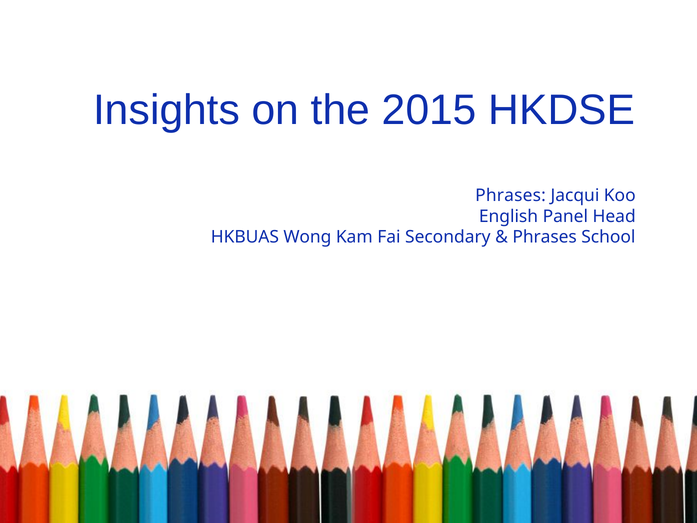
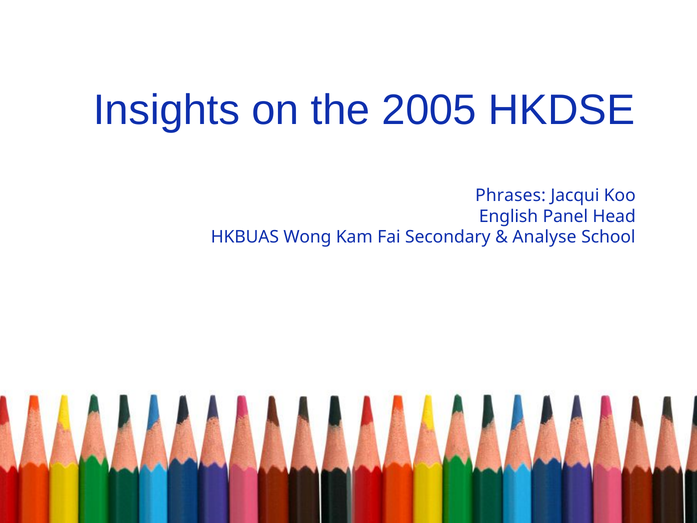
2015: 2015 -> 2005 (429, 110)
Phrases: Phrases -> Analyse (545, 237)
